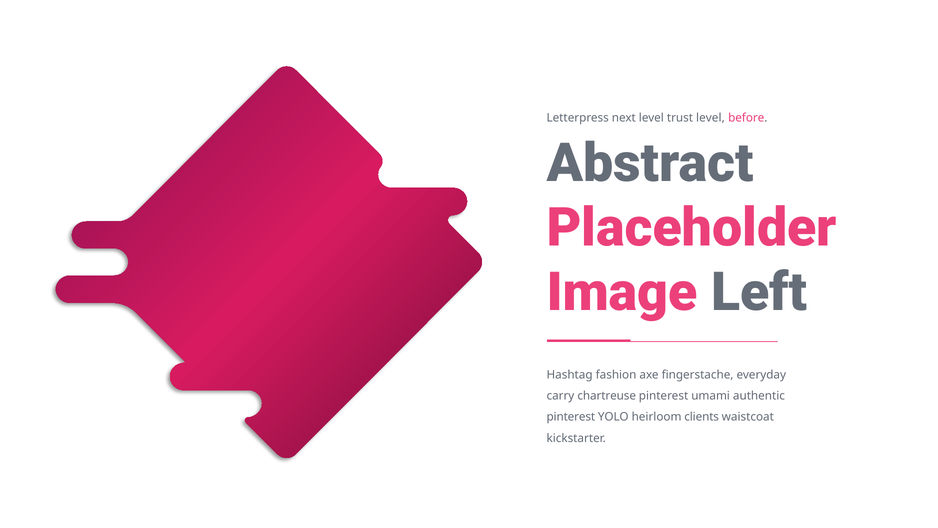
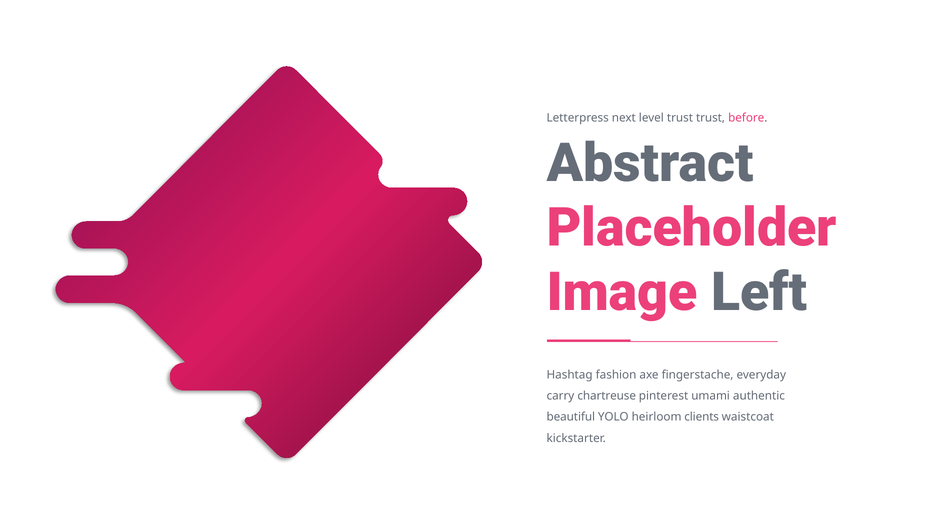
trust level: level -> trust (711, 118)
pinterest: pinterest -> beautiful (571, 417)
